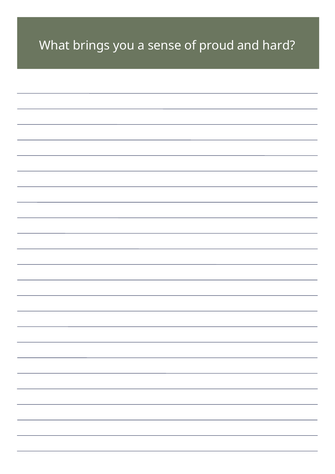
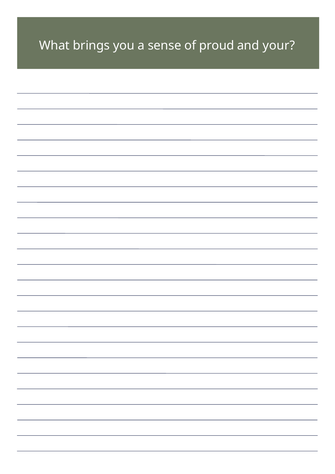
hard: hard -> your (279, 46)
